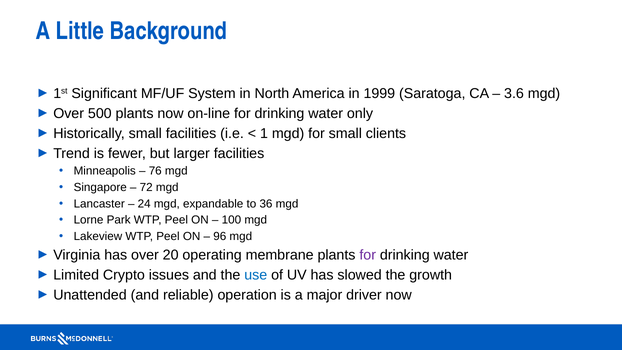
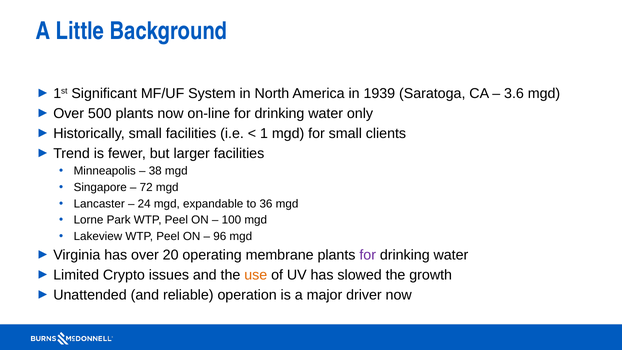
1999: 1999 -> 1939 (379, 94)
76: 76 -> 38 (155, 171)
use colour: blue -> orange (256, 275)
